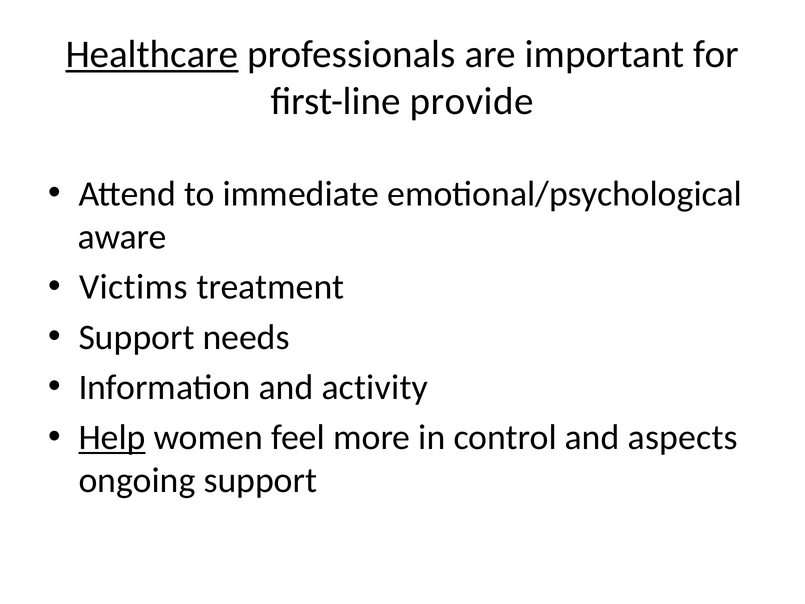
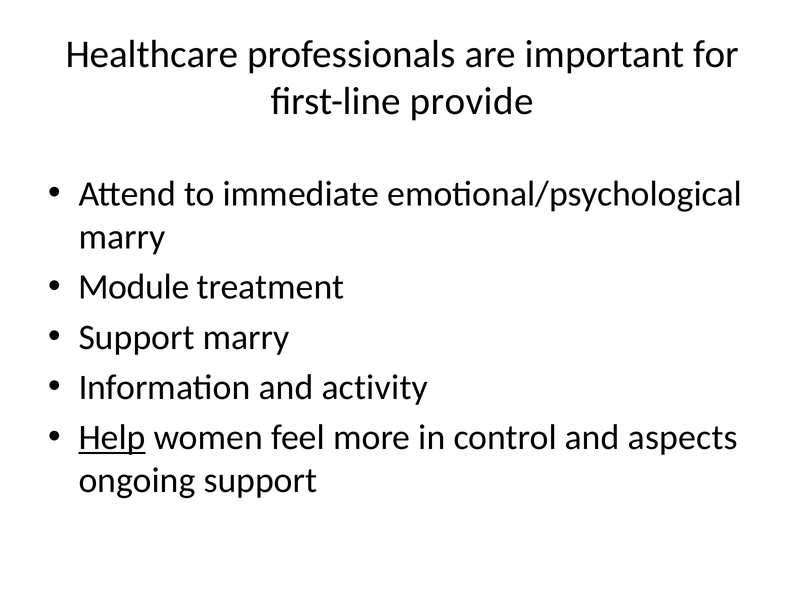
Healthcare underline: present -> none (152, 54)
aware: aware -> marry (122, 237)
Victims: Victims -> Module (134, 287)
Support needs: needs -> marry (246, 337)
